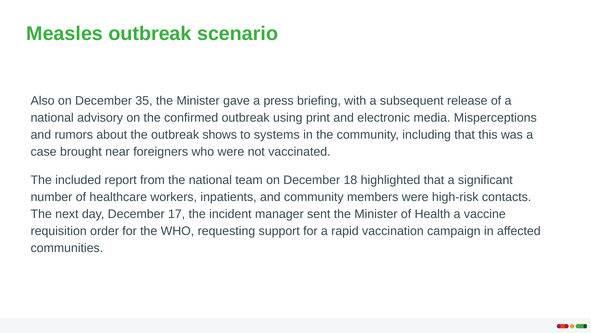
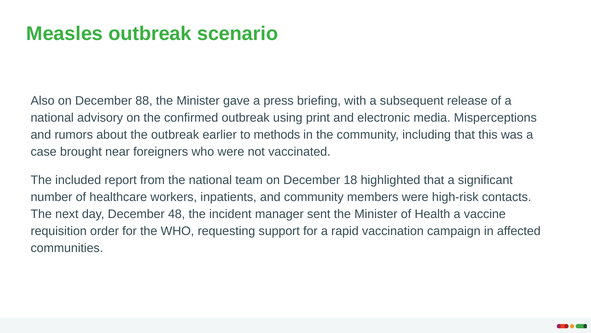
35: 35 -> 88 (144, 100)
shows: shows -> earlier (220, 134)
systems: systems -> methods (277, 134)
17: 17 -> 48 (177, 214)
